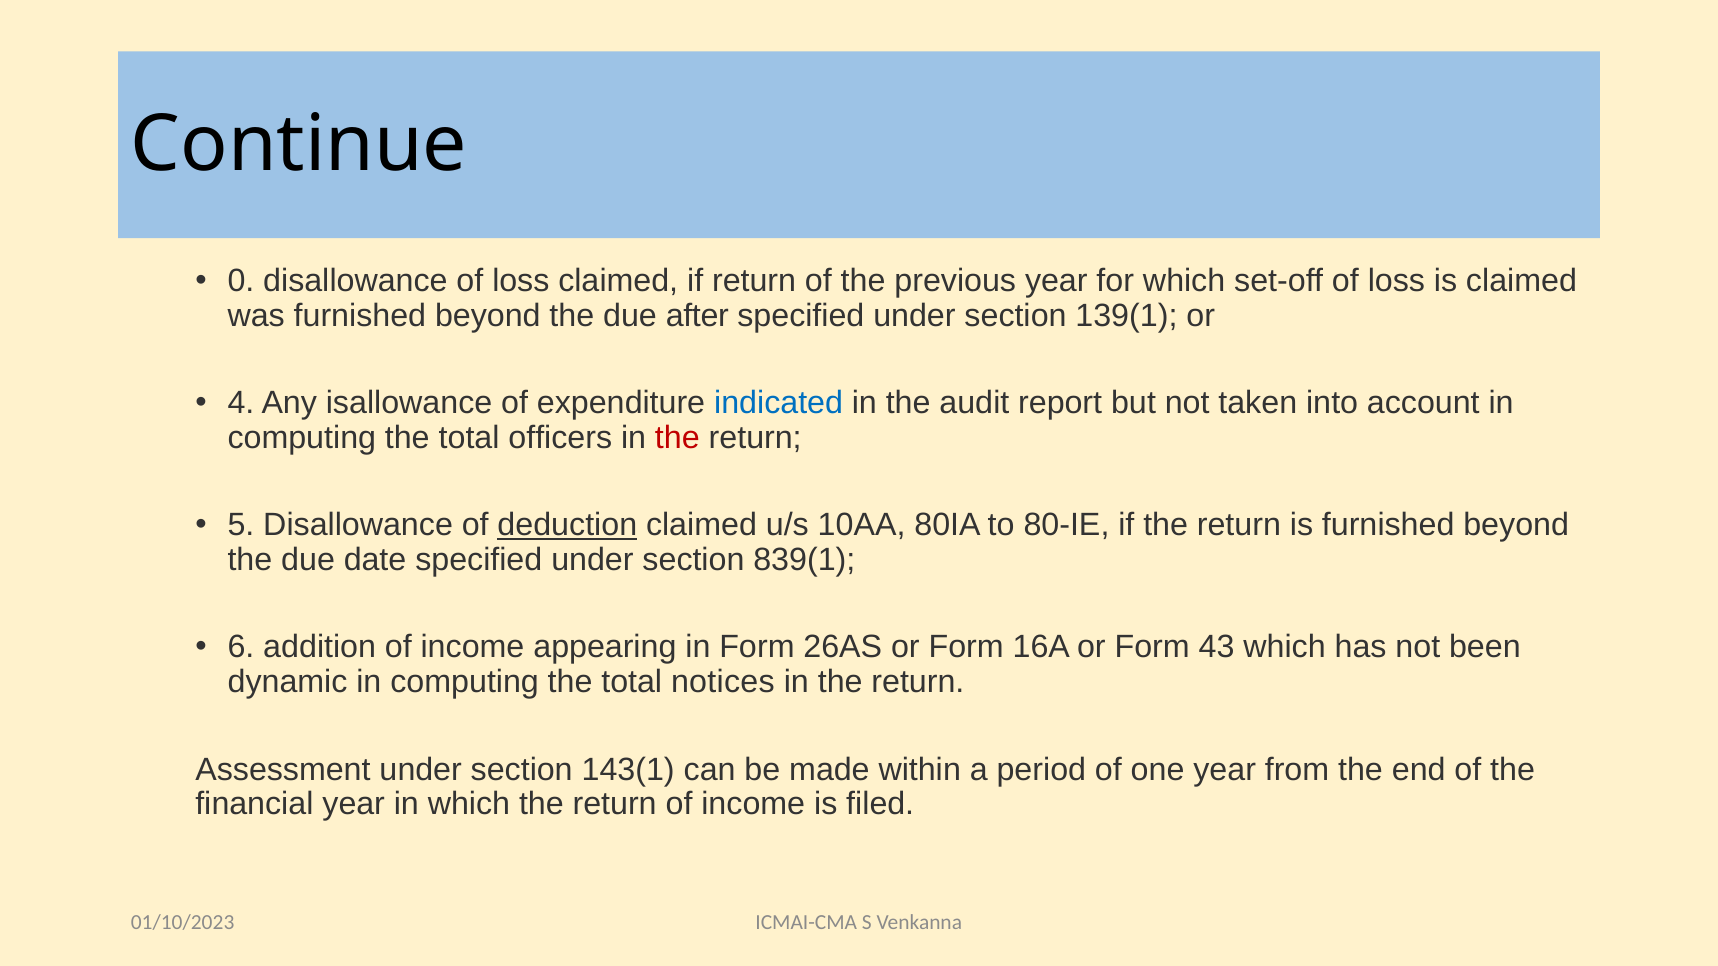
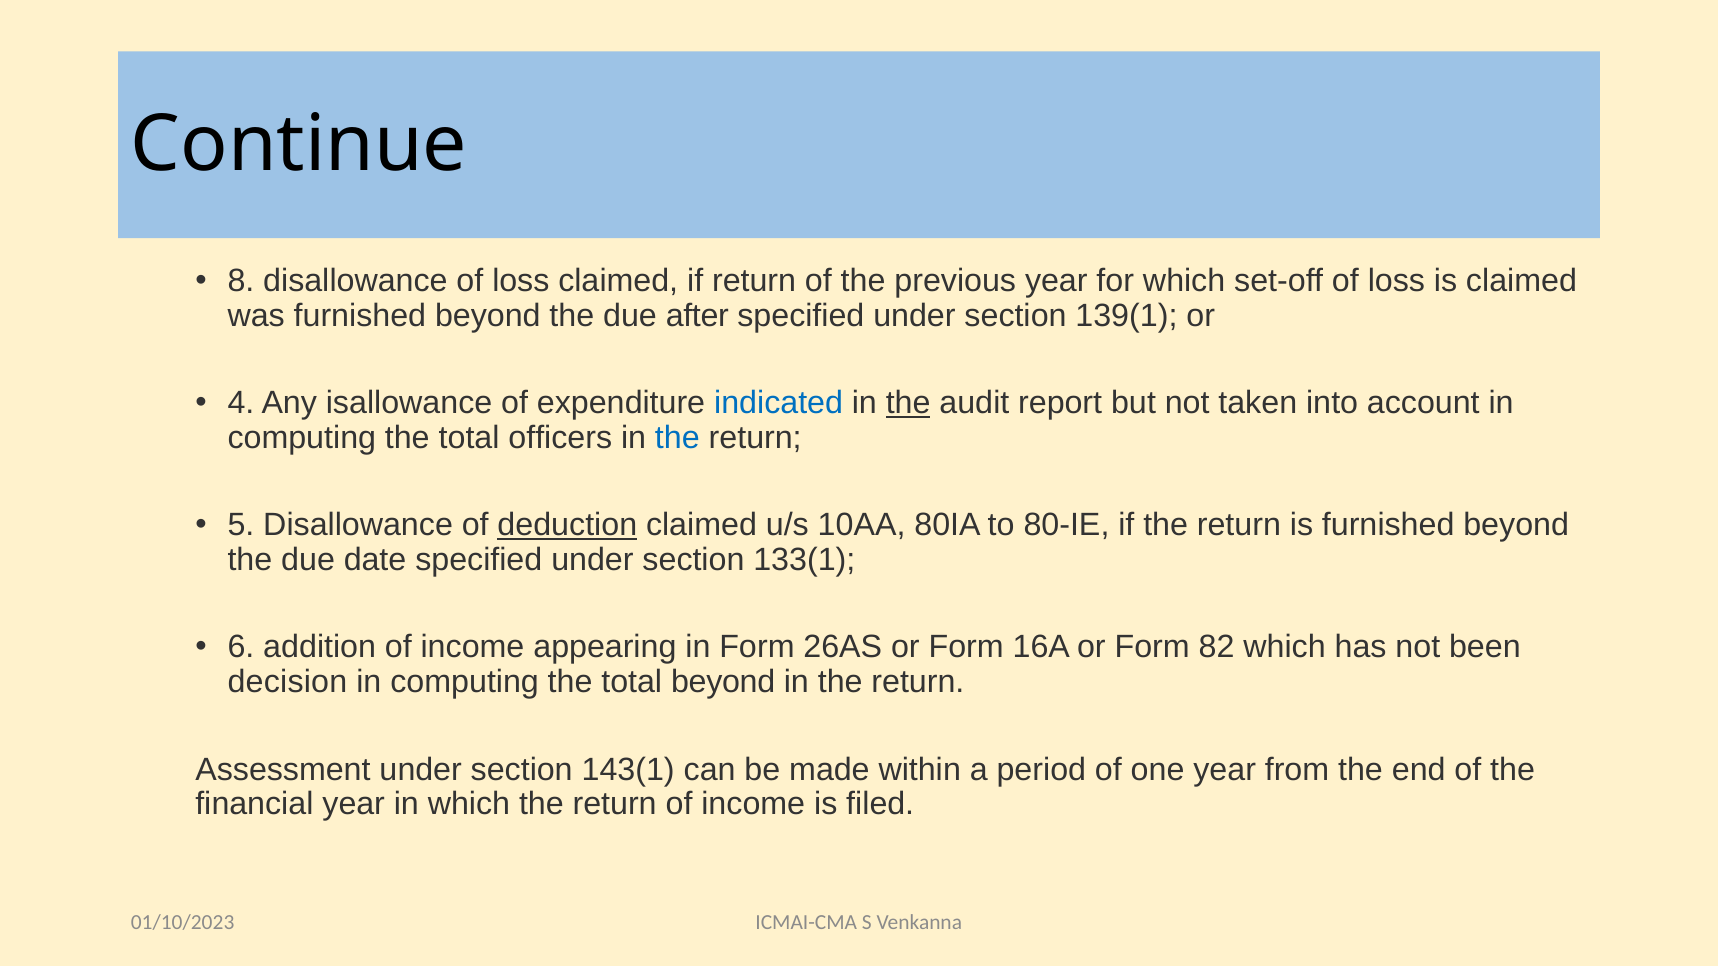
0: 0 -> 8 (241, 281)
the underline: none -> present (908, 403)
the colour: red -> blue (677, 438)
839(1: 839(1 -> 133(1 (804, 560)
43: 43 -> 82 (1217, 648)
dynamic: dynamic -> decision (287, 682)
total notices: notices -> beyond (723, 682)
